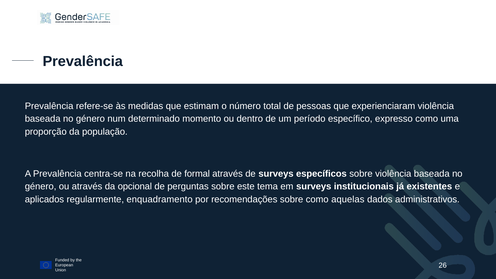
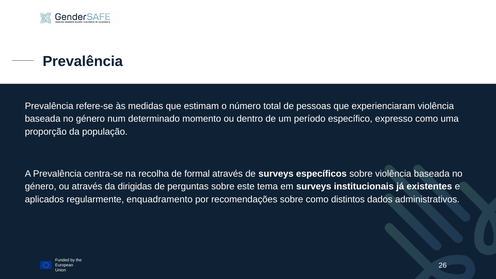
opcional: opcional -> dirigidas (135, 186)
aquelas: aquelas -> distintos (348, 199)
